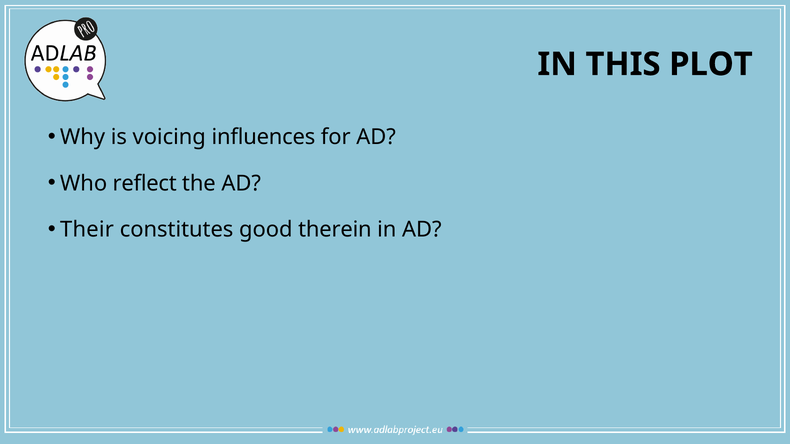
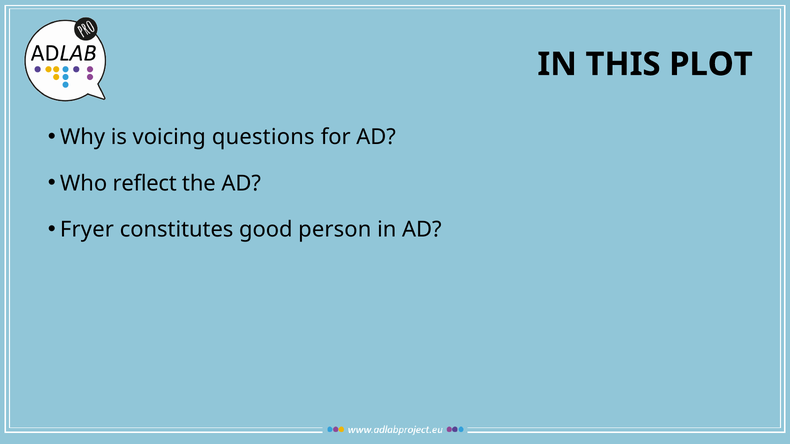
influences: influences -> questions (263, 137)
Their: Their -> Fryer (87, 230)
therein: therein -> person (335, 230)
